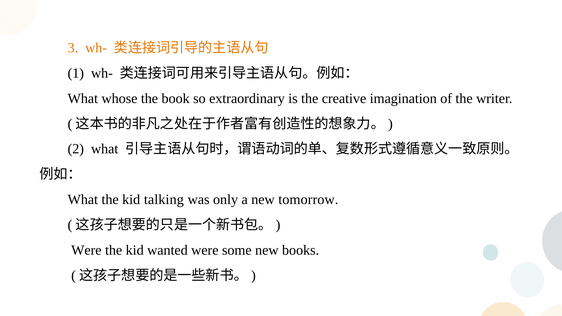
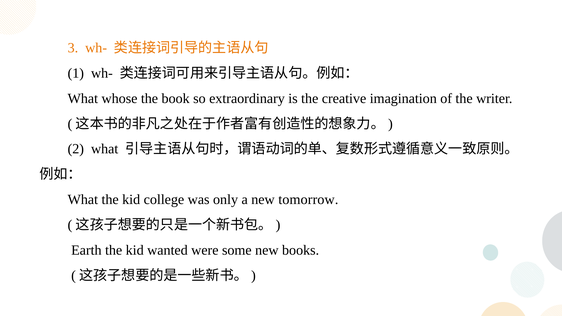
talking: talking -> college (164, 200)
Were: Were -> Earth (86, 250)
